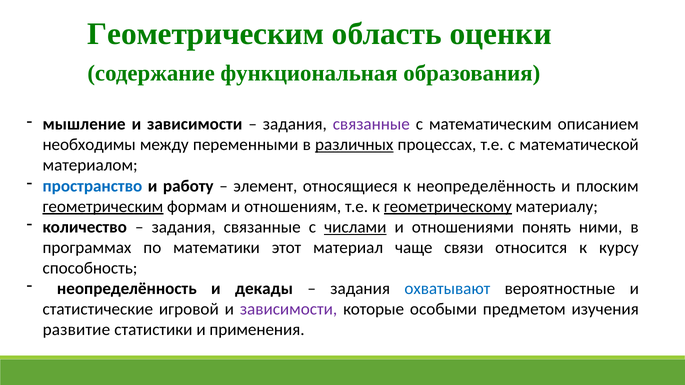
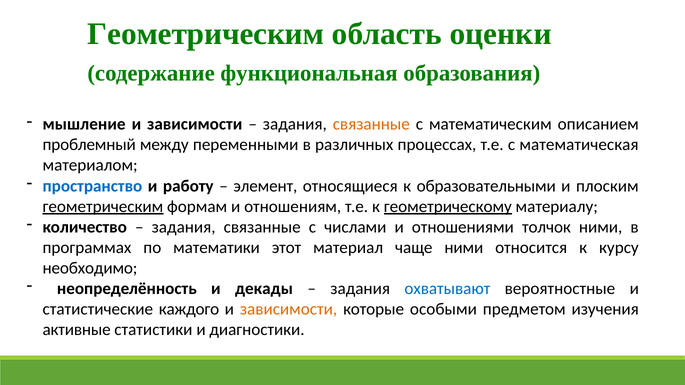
связанные colour: purple -> orange (371, 124)
необходимы: необходимы -> проблемный (89, 145)
различных underline: present -> none (354, 145)
математической: математической -> математическая (579, 145)
к неопределённость: неопределённость -> образовательными (486, 186)
числами underline: present -> none (355, 227)
понять: понять -> толчок (546, 227)
чаще связи: связи -> ними (464, 248)
способность: способность -> необходимо (90, 268)
игровой: игровой -> каждого (189, 309)
зависимости colour: purple -> orange (289, 309)
развитие: развитие -> активные (77, 330)
применения: применения -> диагностики (257, 330)
